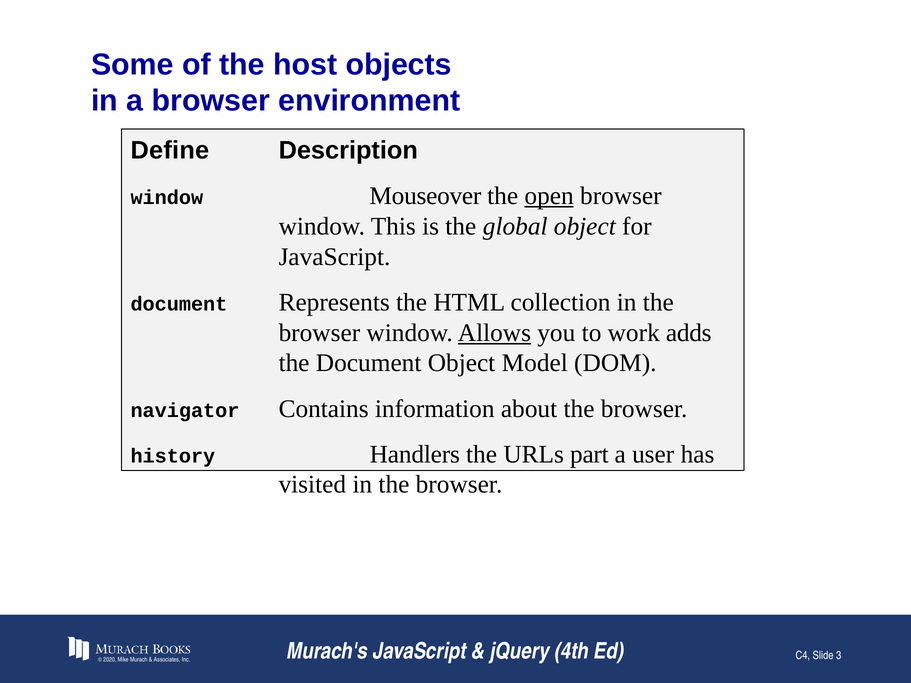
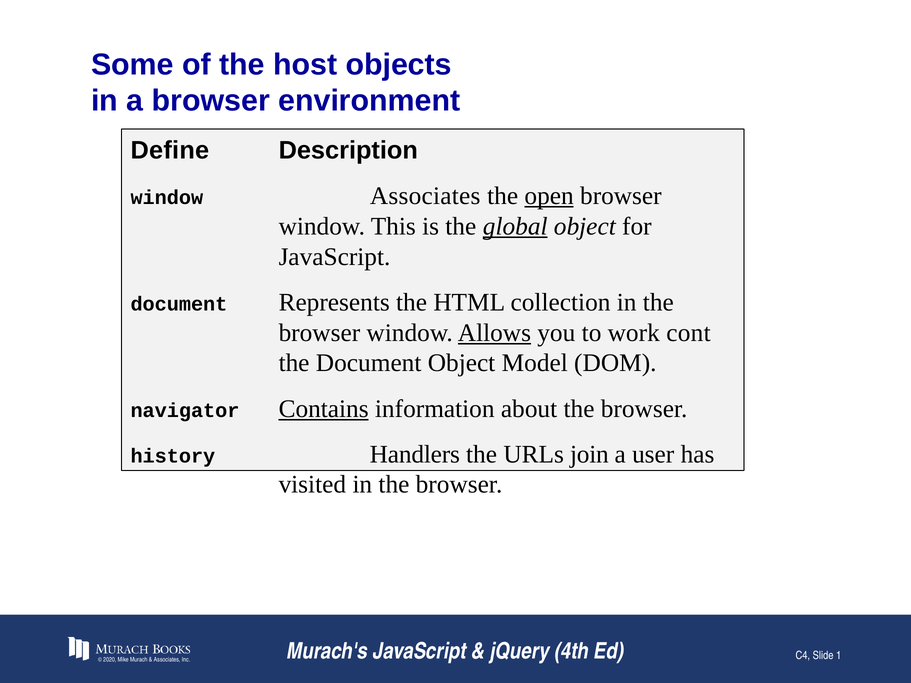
window Mouseover: Mouseover -> Associates (425, 196)
global underline: none -> present (515, 227)
adds: adds -> cont (688, 333)
Contains underline: none -> present (324, 409)
part: part -> join (589, 454)
3: 3 -> 1 (839, 655)
